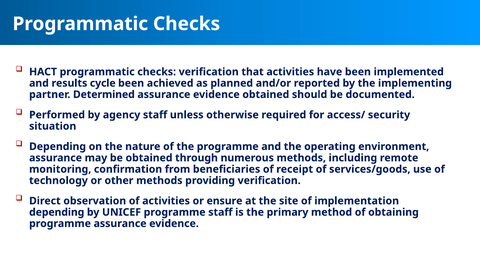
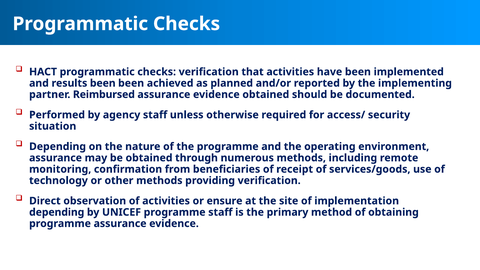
results cycle: cycle -> been (103, 83)
Determined: Determined -> Reimbursed (104, 95)
